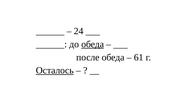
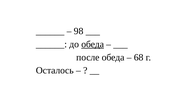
24: 24 -> 98 (79, 31)
61: 61 -> 68 (139, 57)
Осталось underline: present -> none (55, 70)
